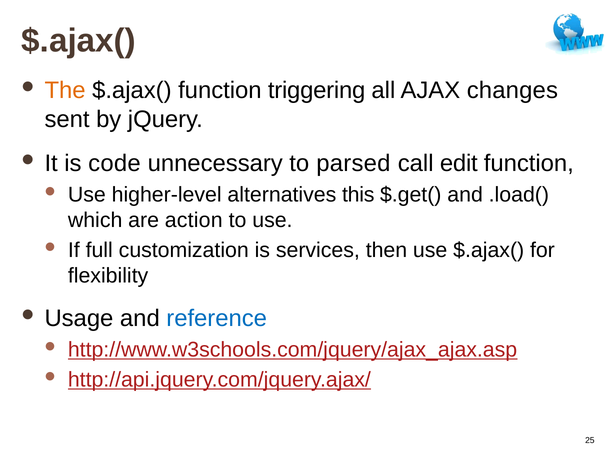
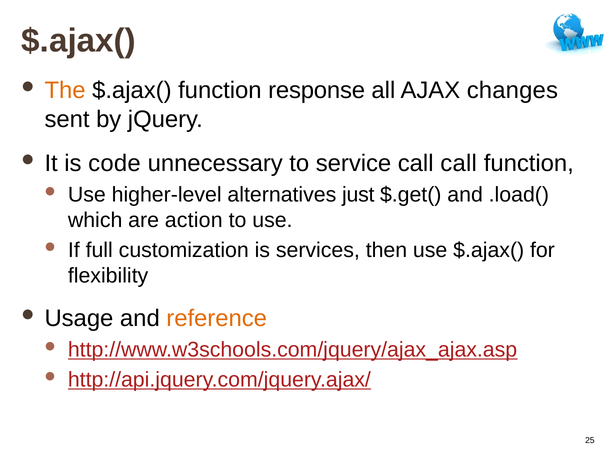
triggering: triggering -> response (317, 91)
parsed: parsed -> service (354, 163)
call edit: edit -> call (459, 163)
this: this -> just (358, 195)
reference colour: blue -> orange (217, 319)
